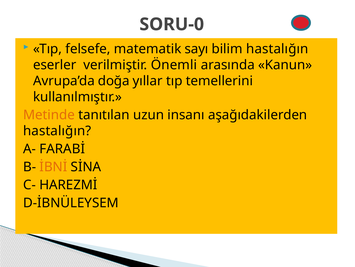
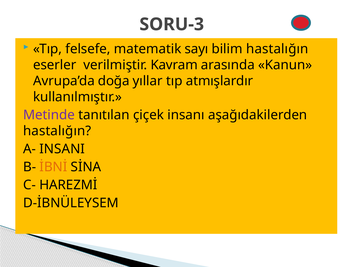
SORU-0: SORU-0 -> SORU-3 (172, 24)
Önemli: Önemli -> Kavram (174, 65)
temellerini: temellerini -> atmışlardır (220, 81)
Metinde colour: orange -> purple (49, 115)
uzun: uzun -> çiçek (148, 115)
FARABİ: FARABİ -> INSANI (62, 149)
